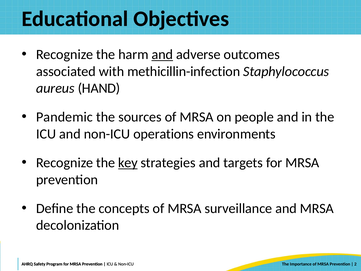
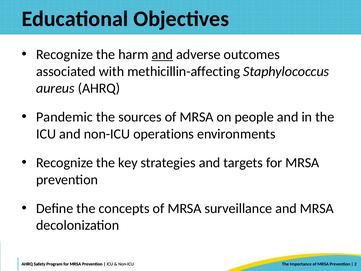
methicillin-infection: methicillin-infection -> methicillin-affecting (184, 71)
aureus HAND: HAND -> AHRQ (99, 88)
key underline: present -> none (128, 163)
